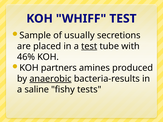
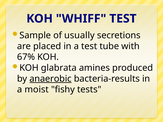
test underline: present -> none (89, 46)
46%: 46% -> 67% (26, 57)
partners: partners -> glabrata (59, 68)
saline: saline -> moist (37, 90)
